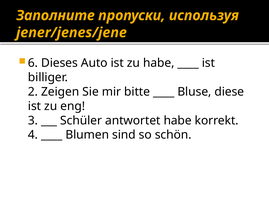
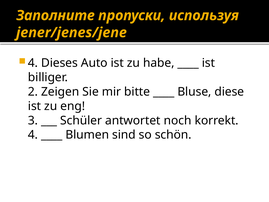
6: 6 -> 4 (33, 63)
antwortet habe: habe -> noch (178, 120)
